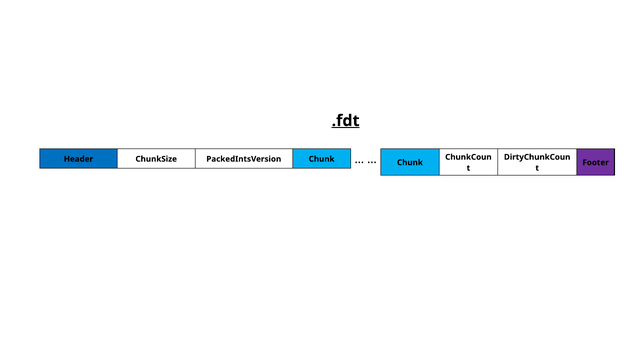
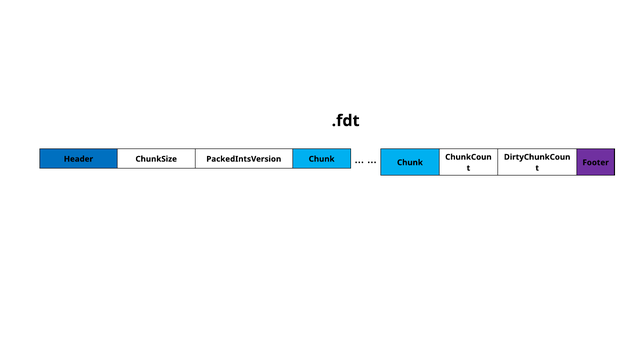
.fdt underline: present -> none (346, 121)
